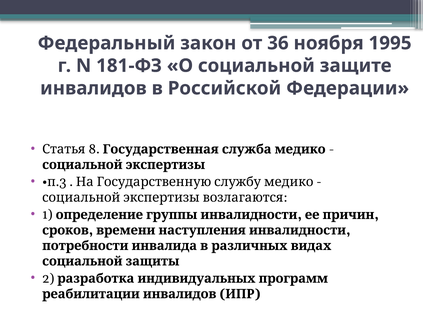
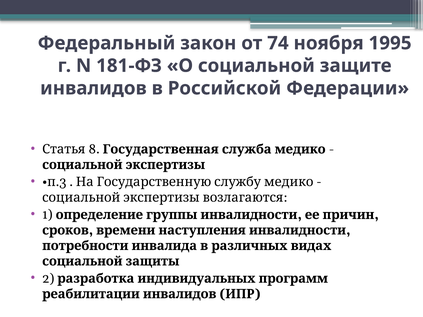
36: 36 -> 74 (278, 43)
